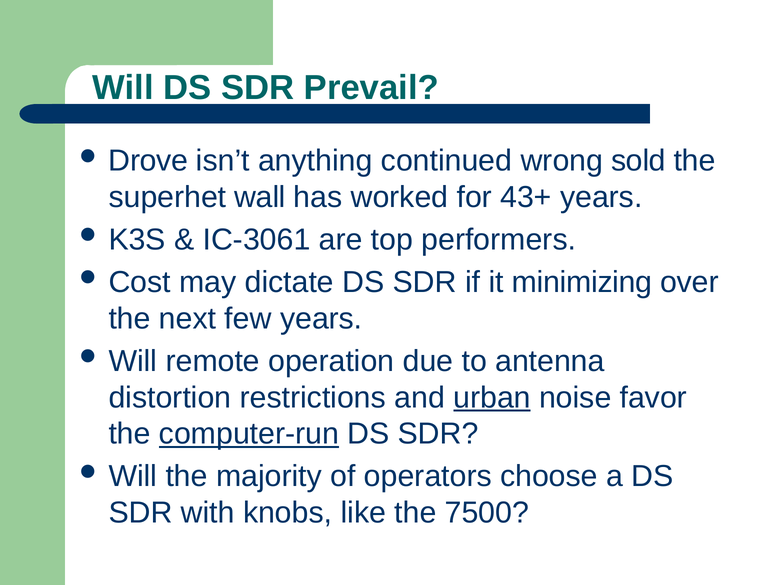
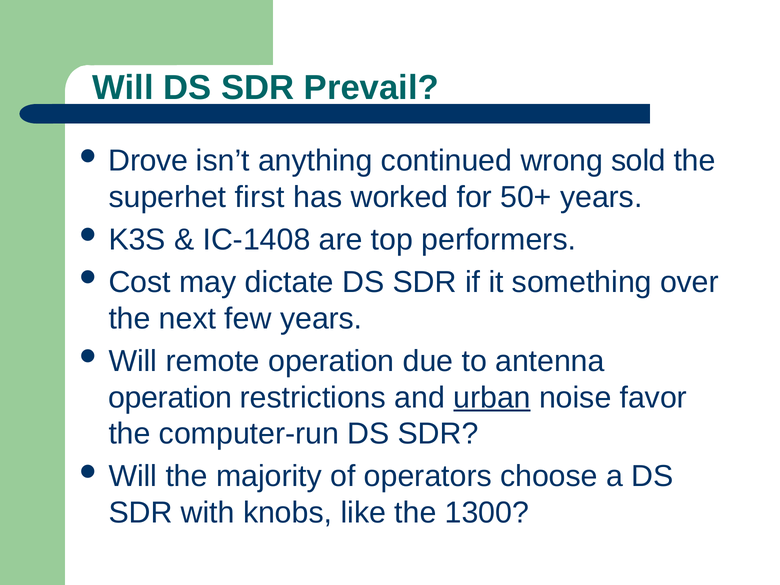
wall: wall -> first (260, 197)
43+: 43+ -> 50+ (526, 197)
IC-3061: IC-3061 -> IC-1408 (257, 240)
minimizing: minimizing -> something (582, 282)
distortion: distortion -> operation (170, 397)
computer-run underline: present -> none (249, 434)
7500: 7500 -> 1300 (487, 513)
